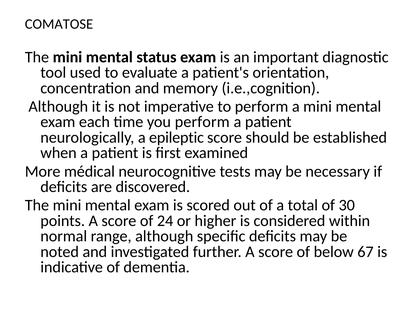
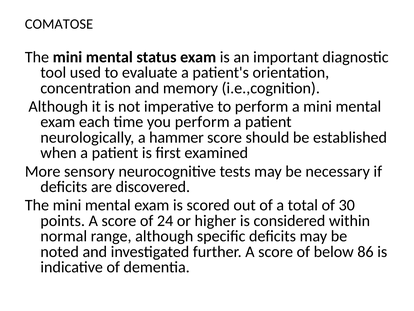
epileptic: epileptic -> hammer (176, 137)
médical: médical -> sensory (89, 171)
67: 67 -> 86 (365, 251)
